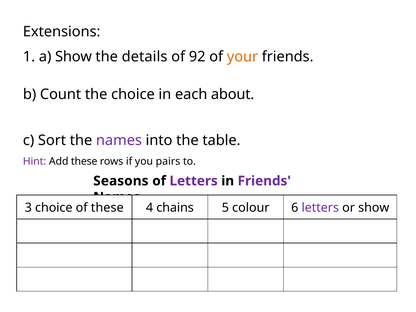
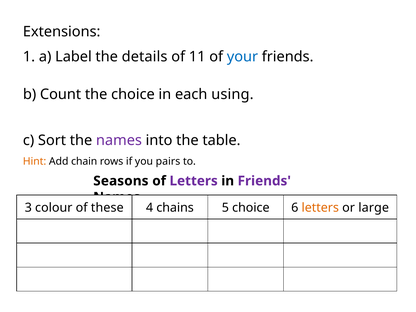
a Show: Show -> Label (73, 57)
92: 92 -> 11 (197, 57)
your colour: orange -> blue (242, 57)
about: about -> using (232, 94)
Hint colour: purple -> orange (35, 161)
Add these: these -> chain (84, 161)
3 choice: choice -> colour (54, 208)
5 colour: colour -> choice (251, 208)
letters colour: purple -> orange (320, 208)
or show: show -> large (374, 208)
